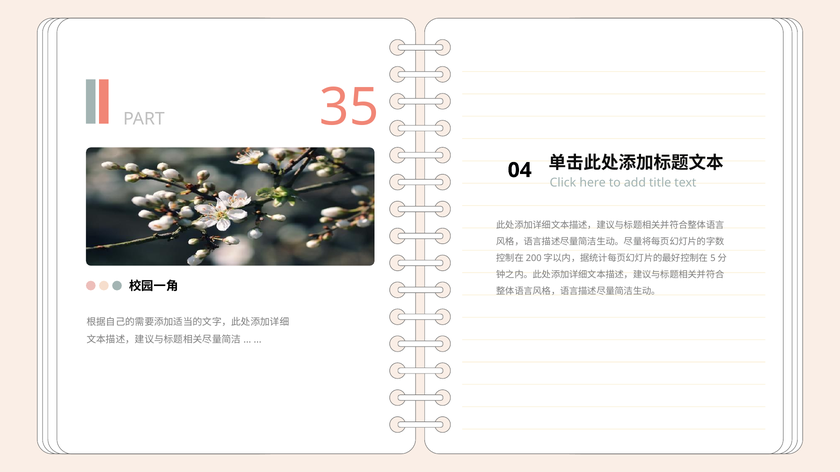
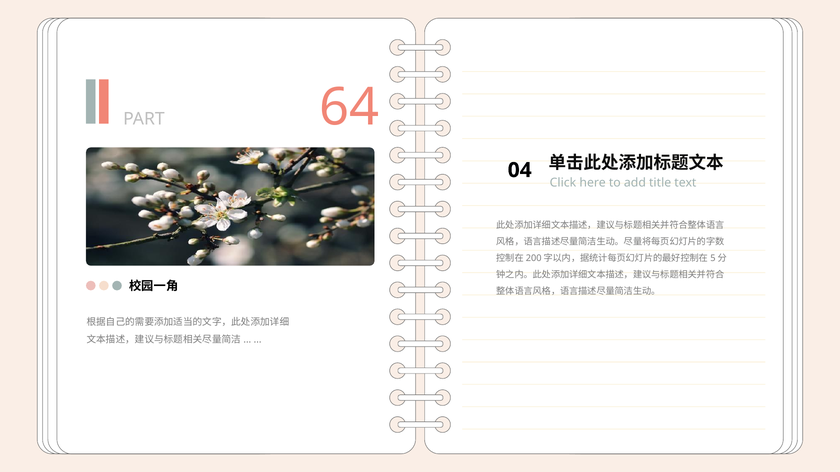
35: 35 -> 64 (349, 108)
